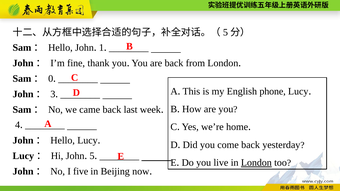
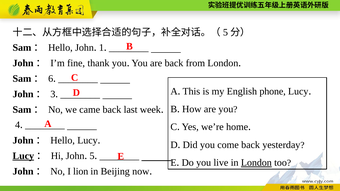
0: 0 -> 6 (51, 79)
Lucy underline: none -> present (23, 156)
five: five -> lion (81, 172)
